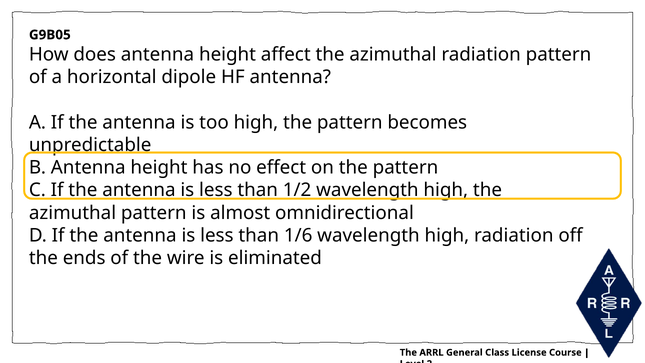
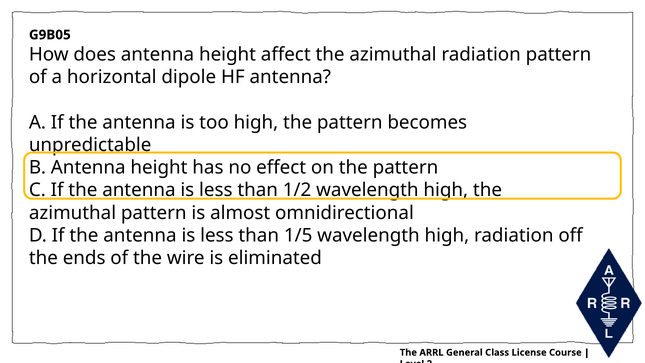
1/6: 1/6 -> 1/5 (298, 235)
